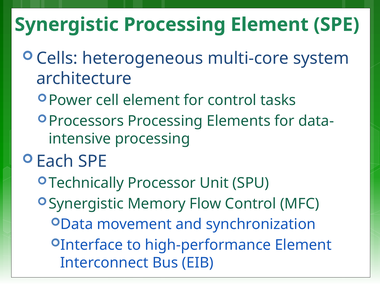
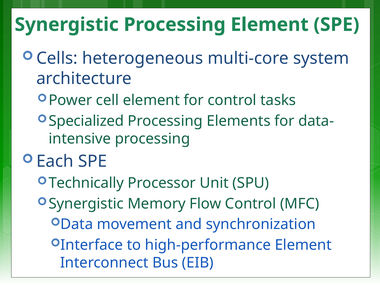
Processors: Processors -> Specialized (86, 121)
